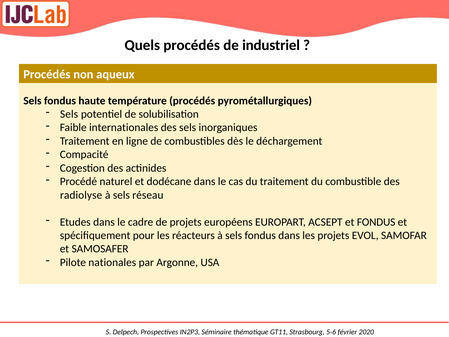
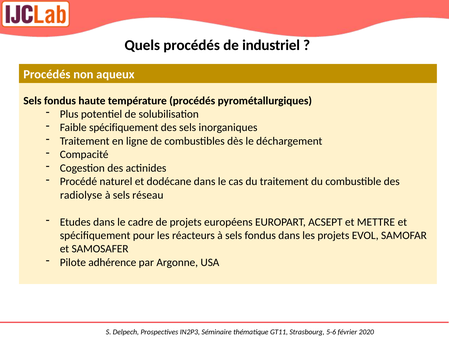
Sels: Sels -> Plus (69, 114)
Faible internationales: internationales -> spécifiquement (124, 128)
et FONDUS: FONDUS -> METTRE (376, 222)
nationales: nationales -> adhérence (112, 262)
